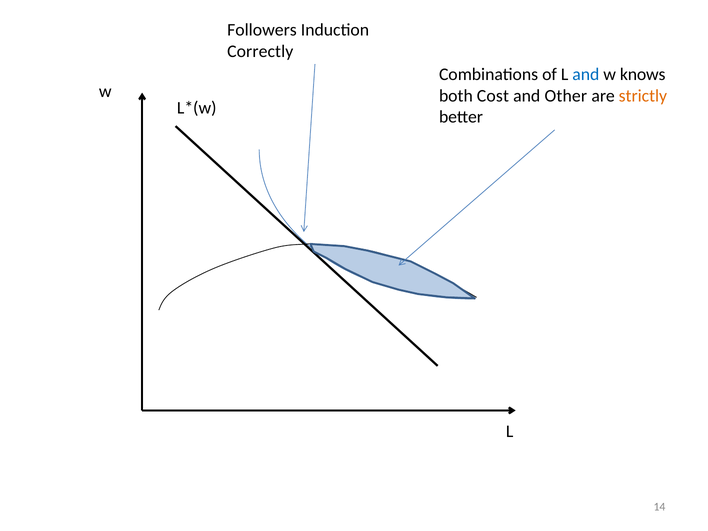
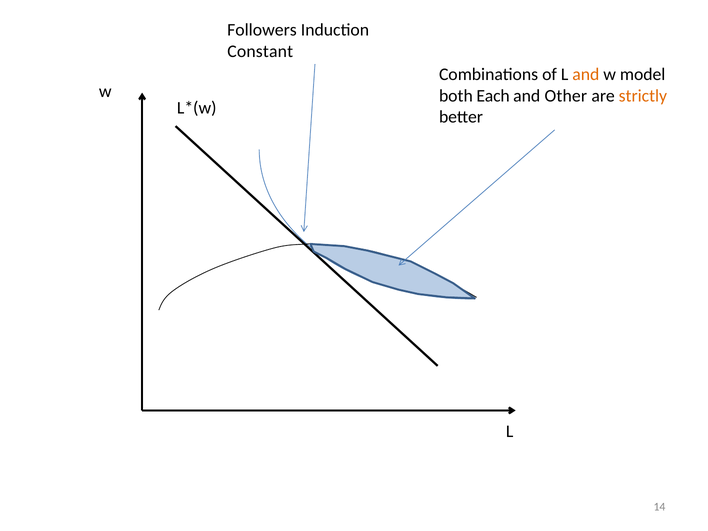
Correctly: Correctly -> Constant (260, 51)
and colour: blue -> orange (586, 75)
knows: knows -> model (643, 75)
Cost: Cost -> Each (493, 96)
